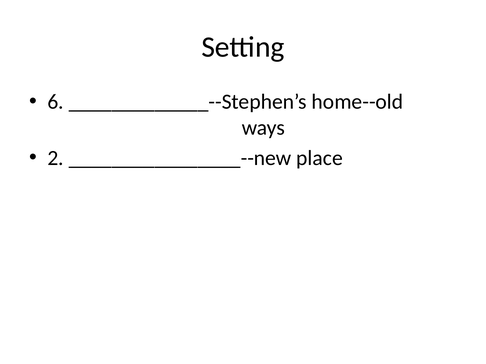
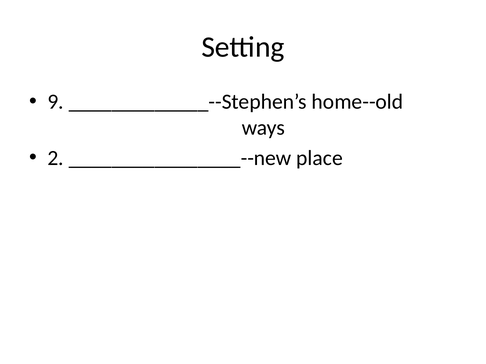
6: 6 -> 9 (56, 102)
